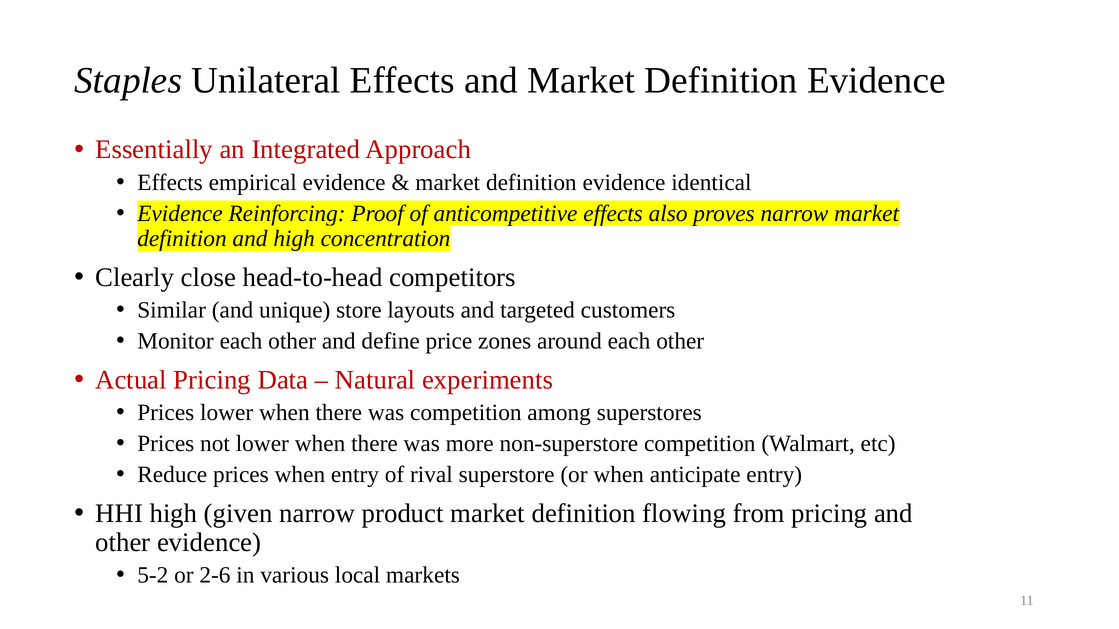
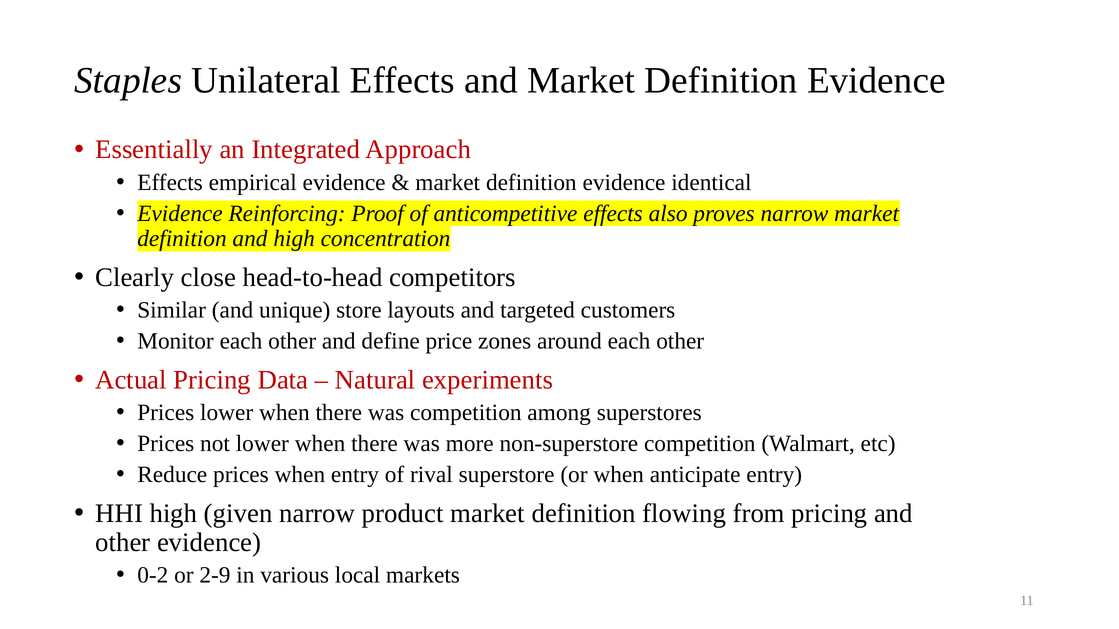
5-2: 5-2 -> 0-2 (153, 575)
2-6: 2-6 -> 2-9 (215, 575)
